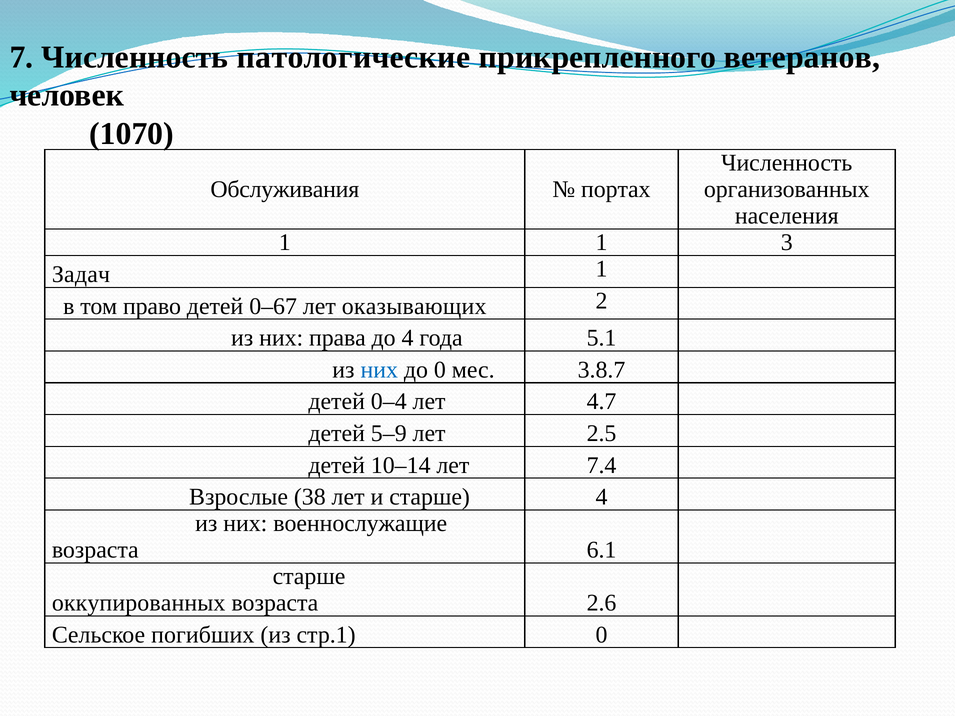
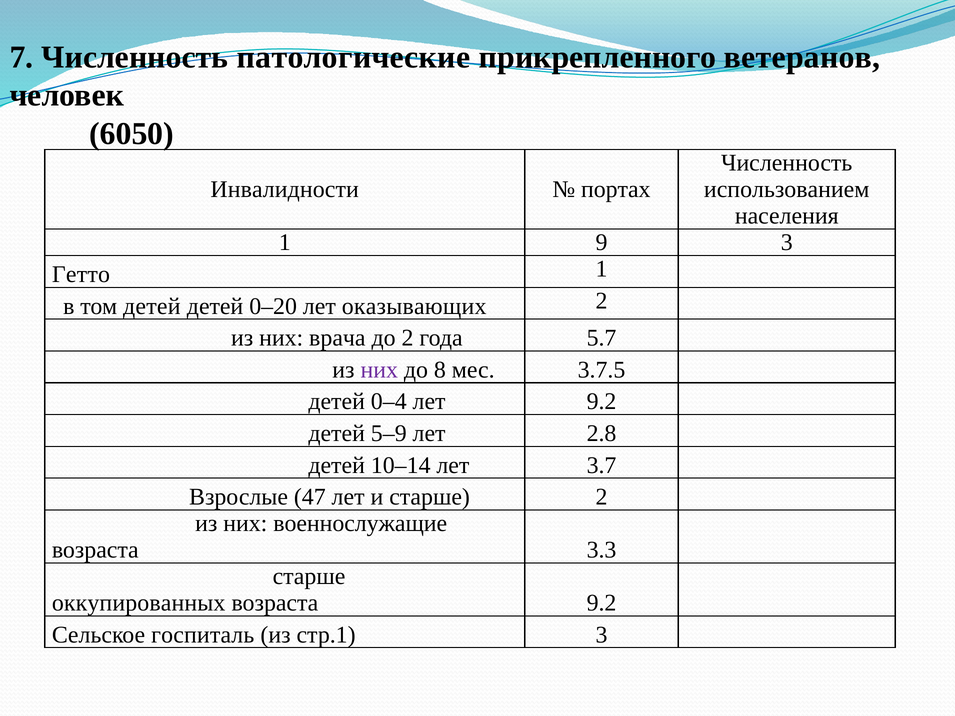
1070: 1070 -> 6050 (132, 134)
Обслуживания: Обслуживания -> Инвалидности (285, 190)
организованных: организованных -> использованием (787, 190)
1 1: 1 -> 9 (602, 243)
Задач: Задач -> Гетто (81, 274)
том право: право -> детей (152, 306)
0–67: 0–67 -> 0–20 (273, 306)
права: права -> врача (337, 338)
до 4: 4 -> 2 (408, 338)
5.1: 5.1 -> 5.7 (602, 338)
них colour: blue -> purple (379, 370)
до 0: 0 -> 8 (440, 370)
3.8.7: 3.8.7 -> 3.7.5 (602, 370)
лет 4.7: 4.7 -> 9.2 (602, 402)
2.5: 2.5 -> 2.8 (602, 434)
7.4: 7.4 -> 3.7 (602, 465)
38: 38 -> 47 (310, 497)
старше 4: 4 -> 2 (602, 497)
6.1: 6.1 -> 3.3 (602, 550)
возраста 2.6: 2.6 -> 9.2 (602, 603)
погибших: погибших -> госпиталь (203, 635)
стр.1 0: 0 -> 3 (602, 635)
